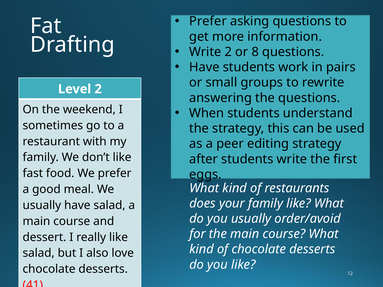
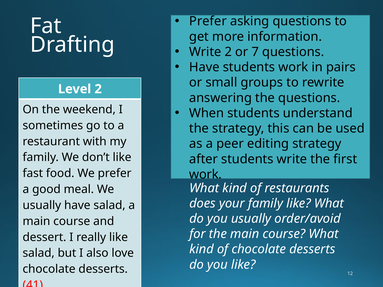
8: 8 -> 7 (255, 52)
eggs: eggs -> work (205, 174)
